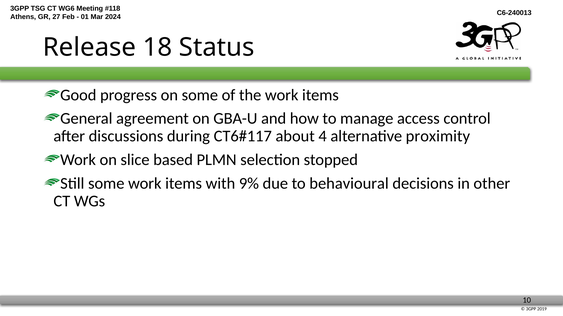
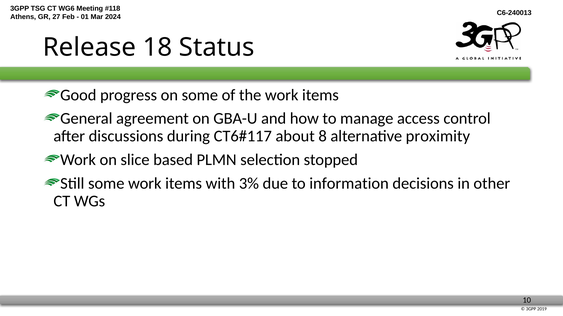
4: 4 -> 8 (323, 137)
9%: 9% -> 3% (249, 184)
behavioural: behavioural -> information (349, 184)
